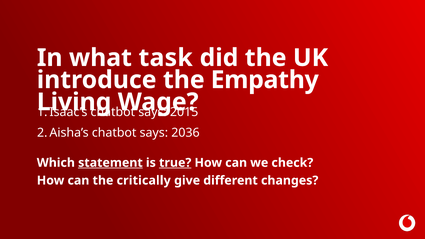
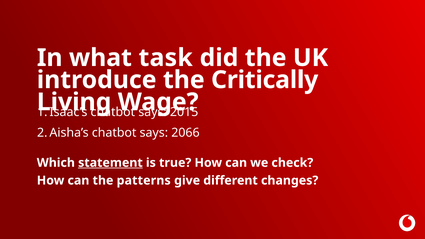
Empathy: Empathy -> Critically (265, 80)
2036: 2036 -> 2066 (185, 133)
true underline: present -> none (175, 163)
critically: critically -> patterns (144, 180)
